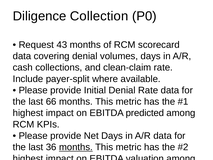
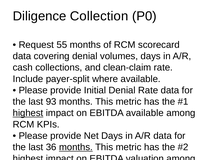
43: 43 -> 55 (62, 45)
66: 66 -> 93 (51, 101)
highest underline: none -> present (28, 113)
EBITDA predicted: predicted -> available (145, 113)
